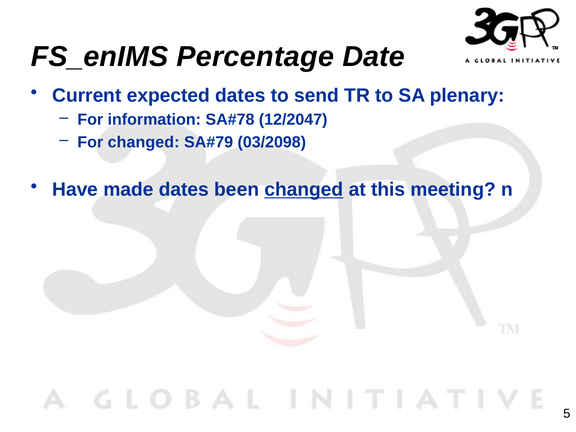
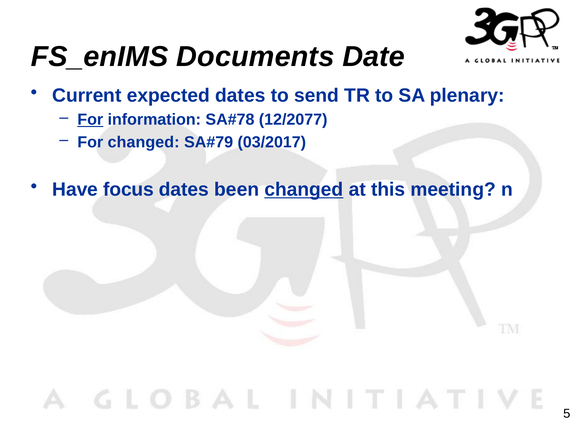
Percentage: Percentage -> Documents (255, 57)
For underline: none -> present (90, 120)
12/2047: 12/2047 -> 12/2077 (293, 120)
03/2098: 03/2098 -> 03/2017 (272, 142)
made: made -> focus (129, 190)
